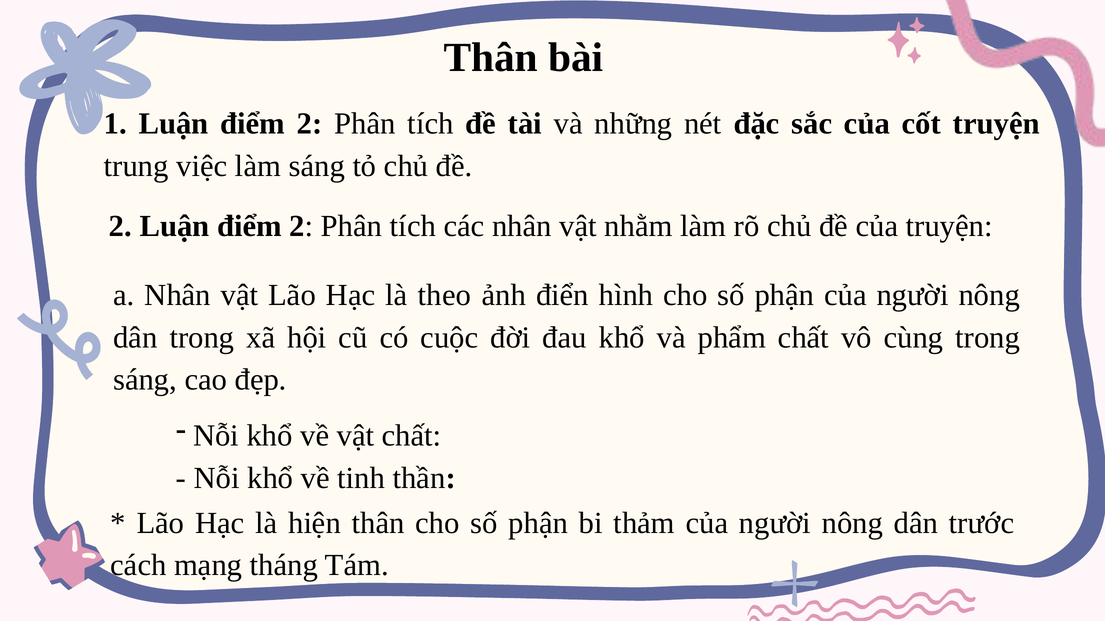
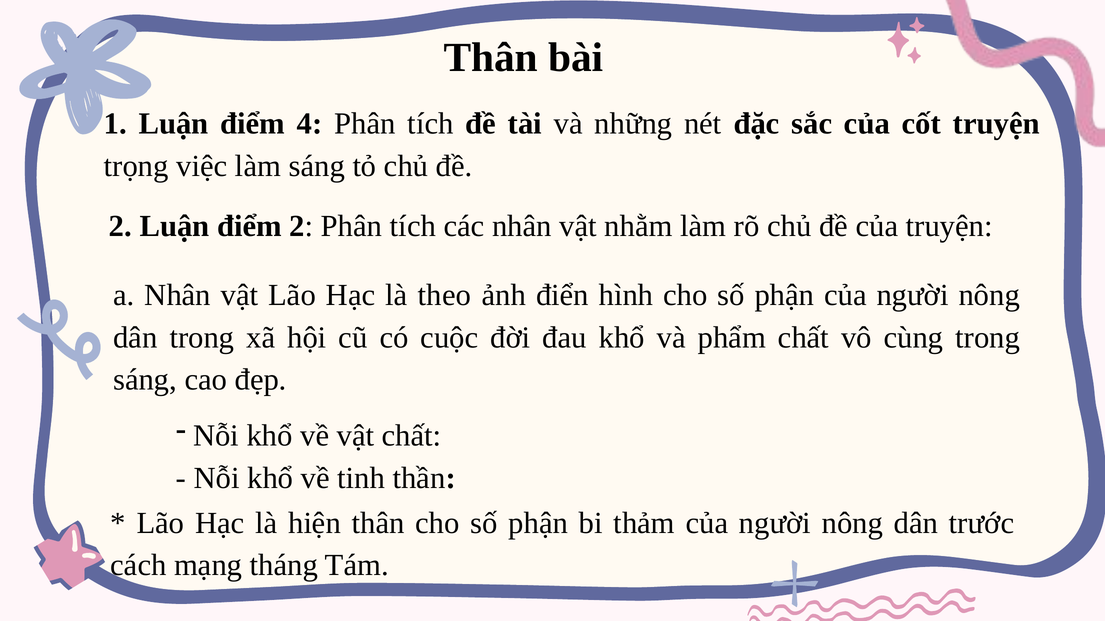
1 Luận điểm 2: 2 -> 4 (310, 124)
trung: trung -> trọng (136, 166)
